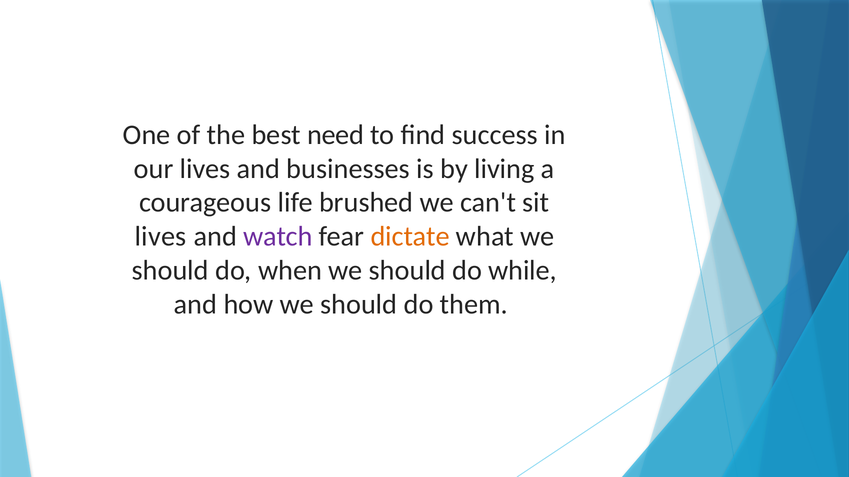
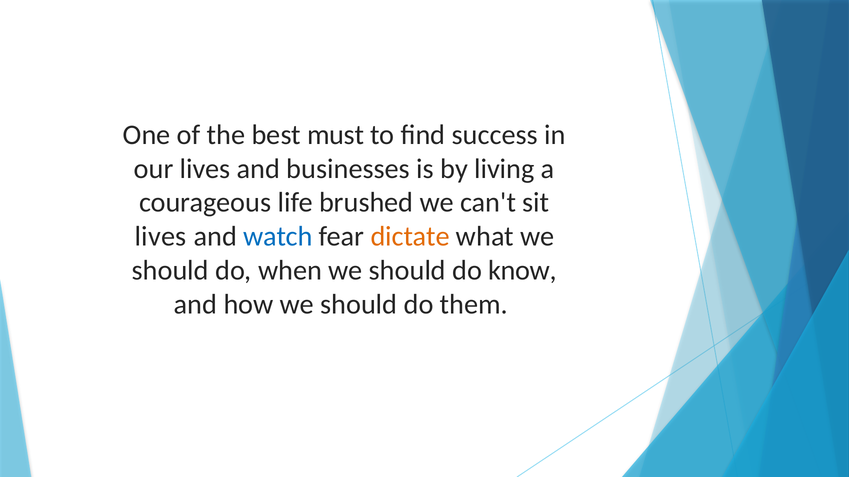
need: need -> must (336, 135)
watch colour: purple -> blue (278, 237)
while: while -> know (523, 271)
